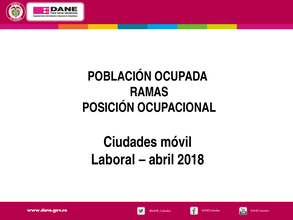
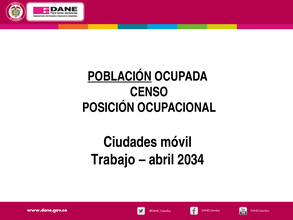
POBLACIÓN underline: none -> present (120, 76)
RAMAS: RAMAS -> CENSO (149, 92)
Laboral: Laboral -> Trabajo (113, 159)
2018: 2018 -> 2034 (191, 159)
